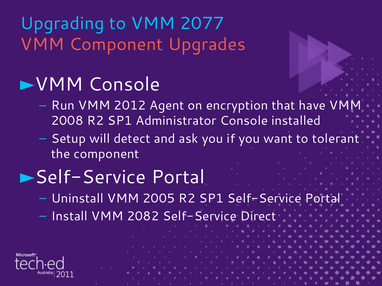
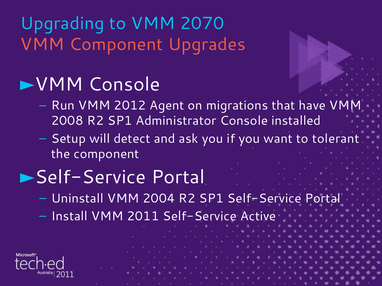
2077: 2077 -> 2070 (202, 23)
encryption: encryption -> migrations (237, 106)
2005: 2005 -> 2004 (159, 199)
2082: 2082 -> 2011 (143, 216)
Direct: Direct -> Active (258, 216)
